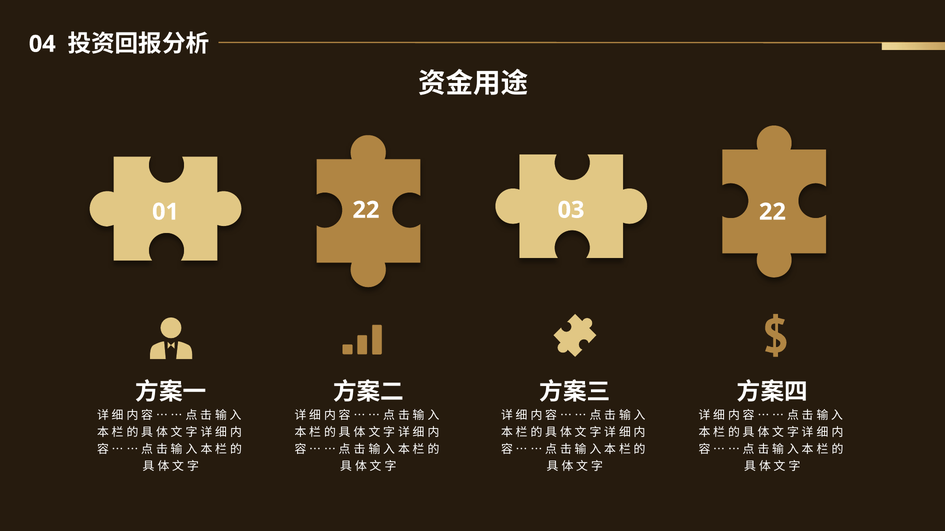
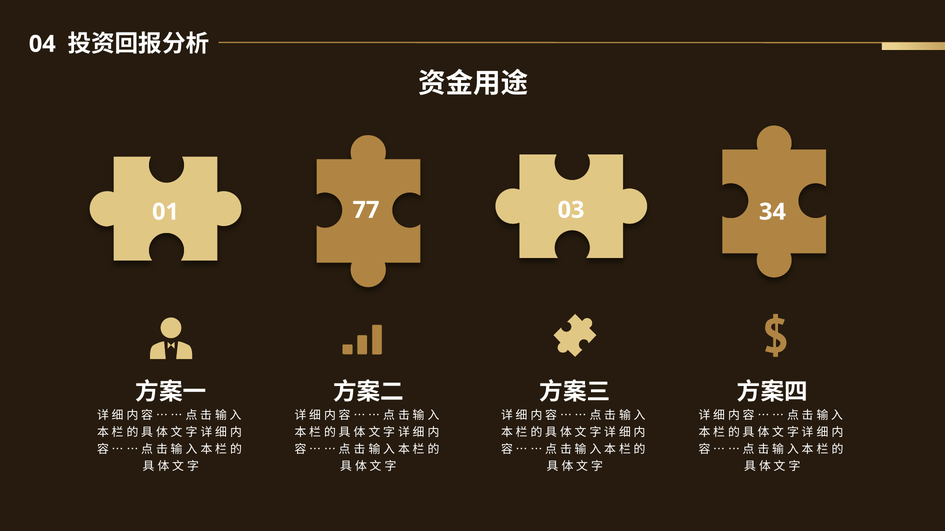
01 22: 22 -> 77 (366, 210)
03 22: 22 -> 34 (772, 212)
